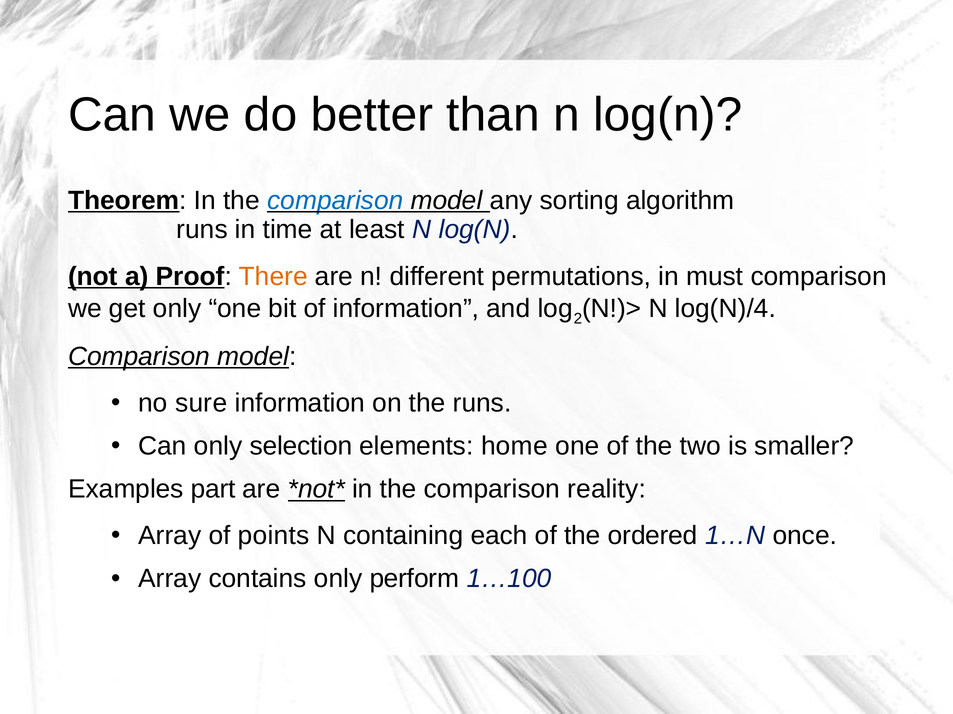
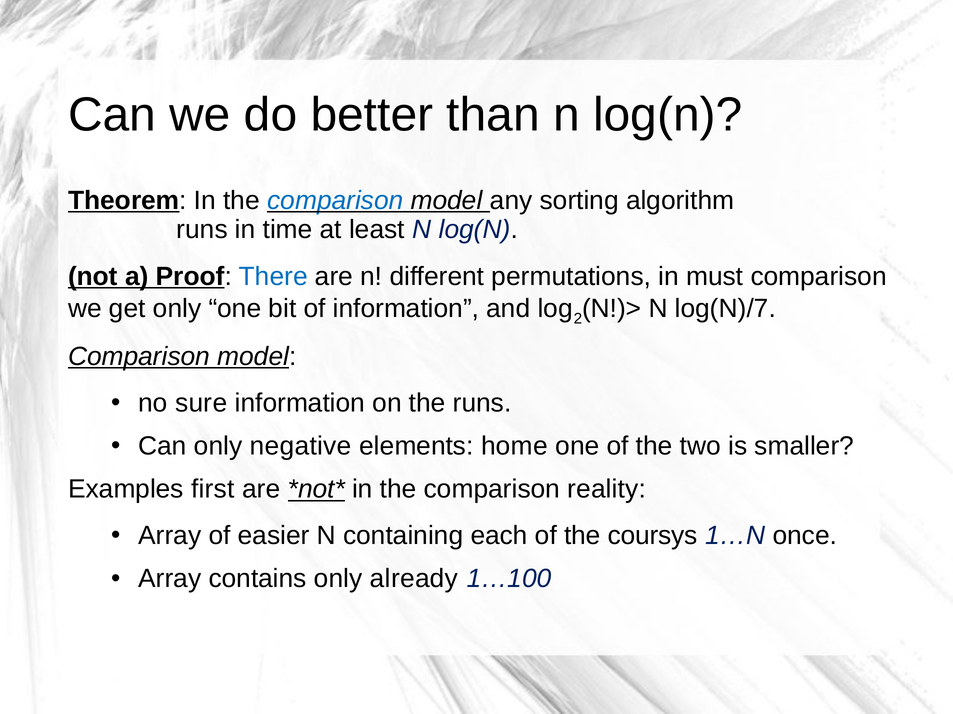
There colour: orange -> blue (273, 277)
log(N)/4: log(N)/4 -> log(N)/7 (725, 309)
selection: selection -> negative (301, 446)
part: part -> first (213, 489)
points: points -> easier (274, 536)
ordered: ordered -> coursys (653, 536)
perform: perform -> already (414, 579)
